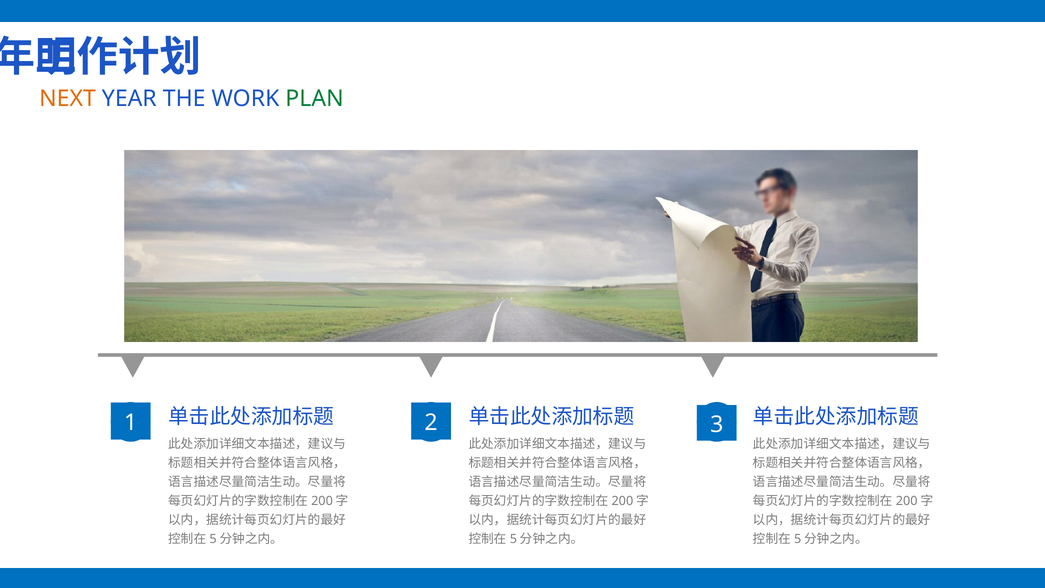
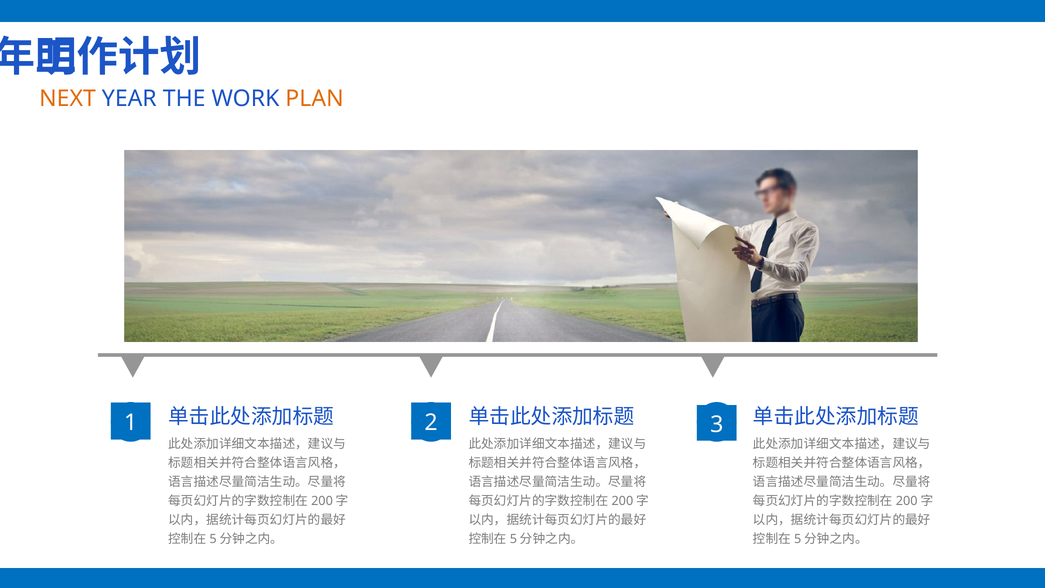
PLAN colour: green -> orange (315, 99)
